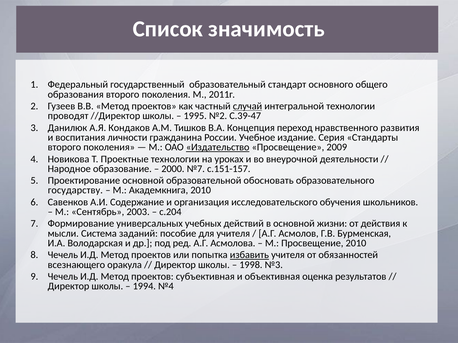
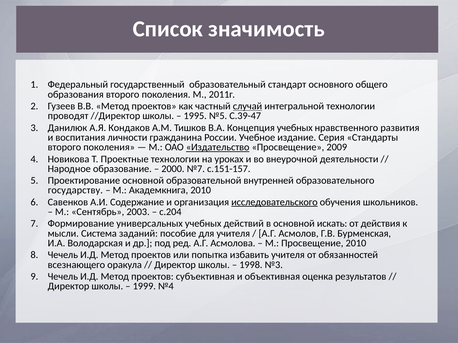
№2: №2 -> №5 (218, 116)
Концепция переход: переход -> учебных (295, 128)
обосновать: обосновать -> внутренней (269, 181)
исследовательского underline: none -> present (274, 202)
жизни: жизни -> искать (332, 224)
избавить underline: present -> none (249, 255)
1994: 1994 -> 1999 (144, 287)
